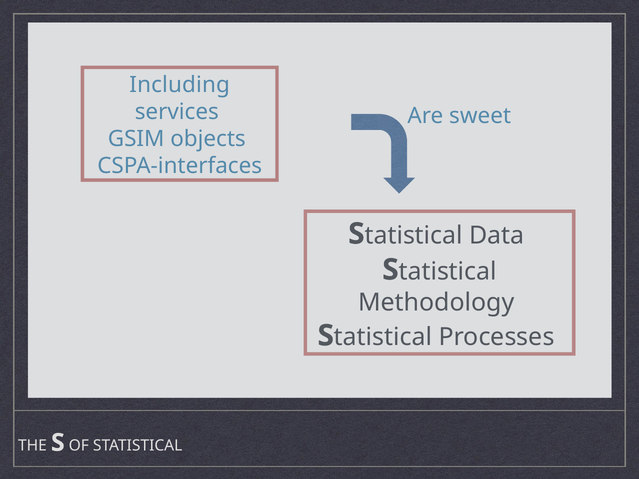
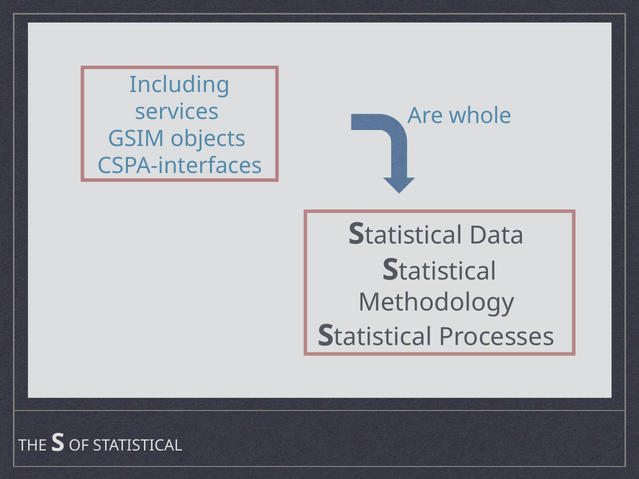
sweet: sweet -> whole (480, 116)
